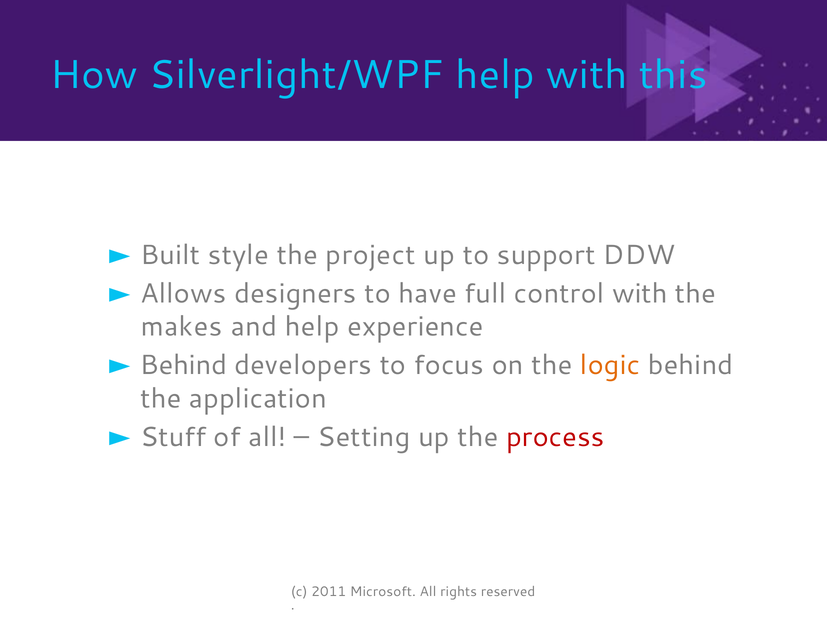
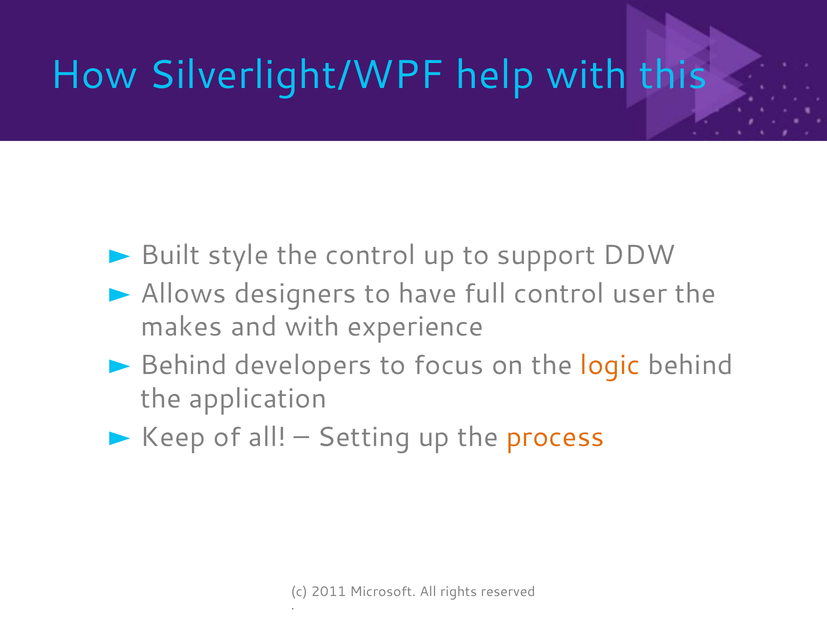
the project: project -> control (371, 255)
control with: with -> user (640, 293)
and help: help -> with (312, 326)
Stuff: Stuff -> Keep (173, 437)
process colour: red -> orange (555, 437)
